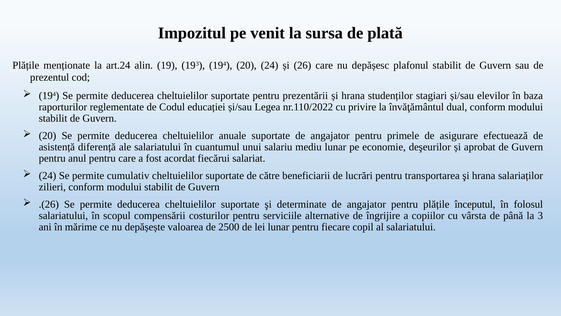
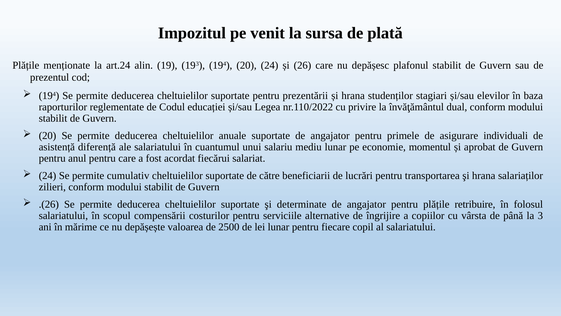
efectuează: efectuează -> individuali (506, 136)
deşeurilor: deşeurilor -> momentul (430, 147)
începutul: începutul -> retribuire (475, 204)
